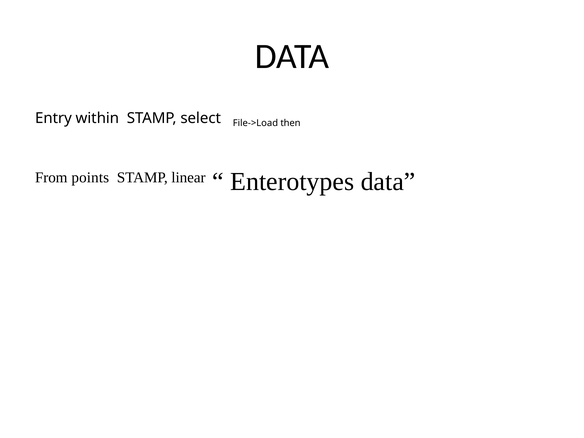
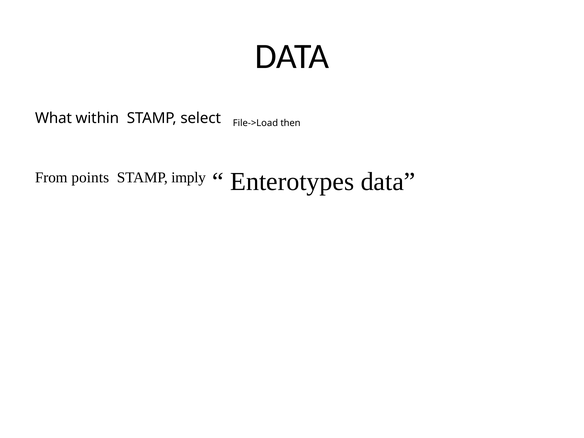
Entry: Entry -> What (53, 118)
linear: linear -> imply (189, 177)
